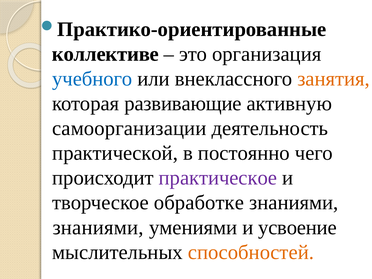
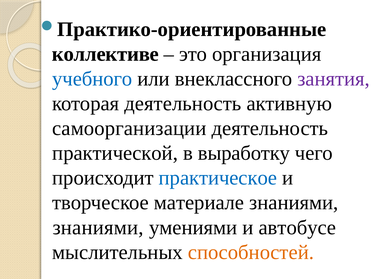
занятия colour: orange -> purple (334, 79)
которая развивающие: развивающие -> деятельность (183, 104)
постоянно: постоянно -> выработку (244, 153)
практическое colour: purple -> blue (218, 178)
обработке: обработке -> материале (199, 203)
усвоение: усвоение -> автобусе (297, 227)
